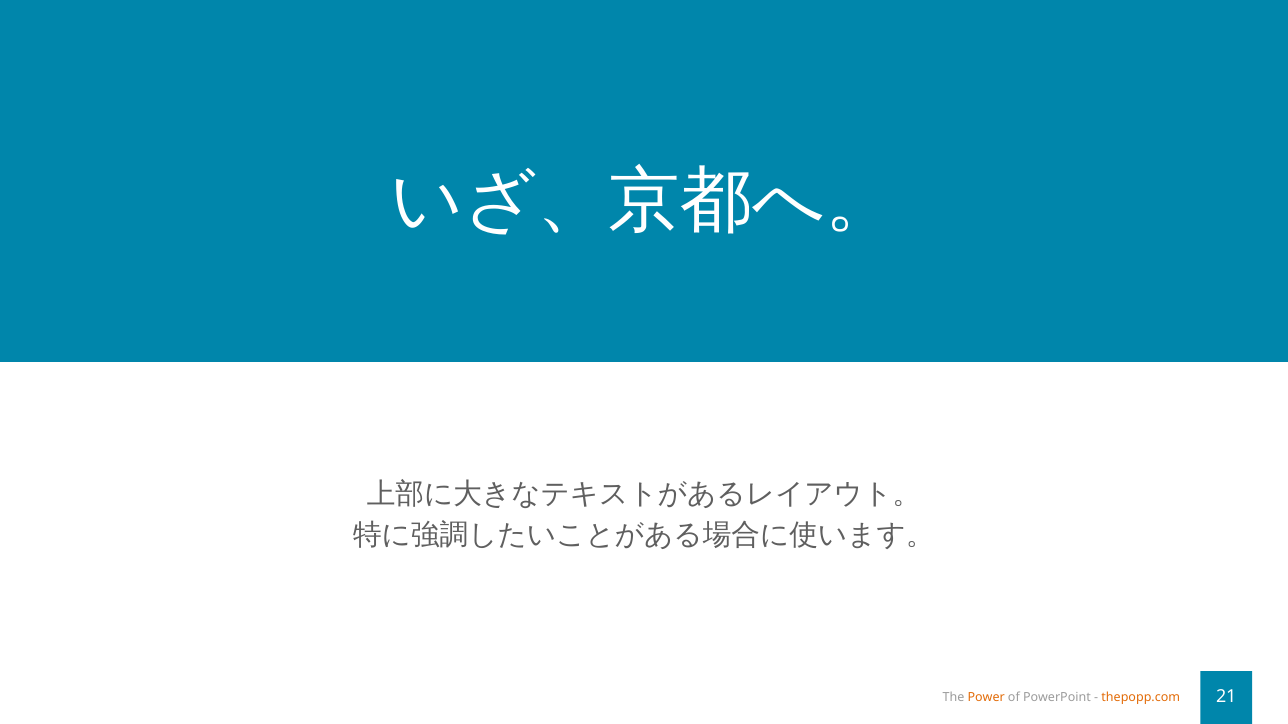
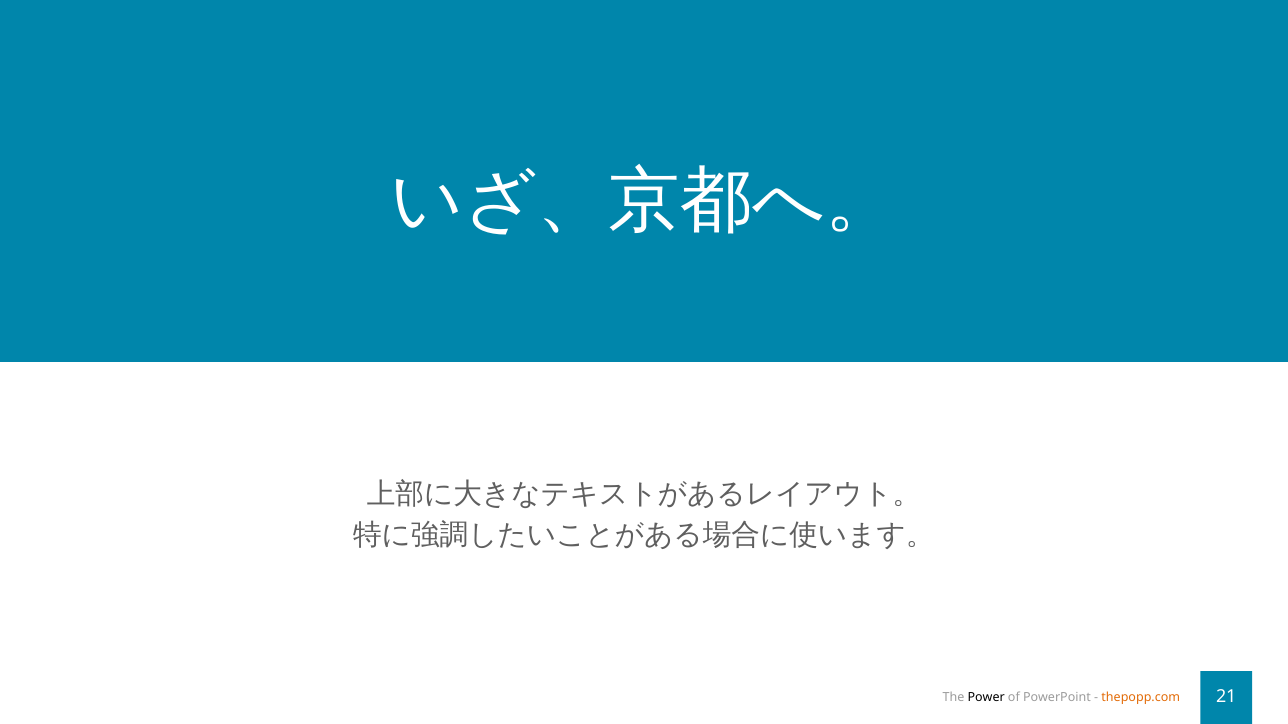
Power colour: orange -> black (986, 698)
